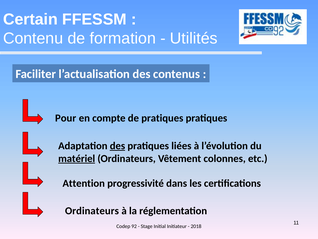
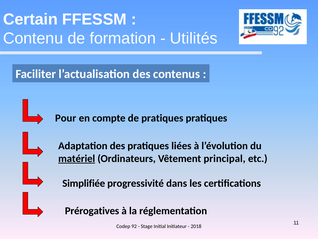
des underline: present -> none (117, 145)
colonnes: colonnes -> principal (225, 158)
Attention: Attention -> Simplifiée (84, 183)
Ordinateurs: Ordinateurs -> Prérogatives (92, 211)
